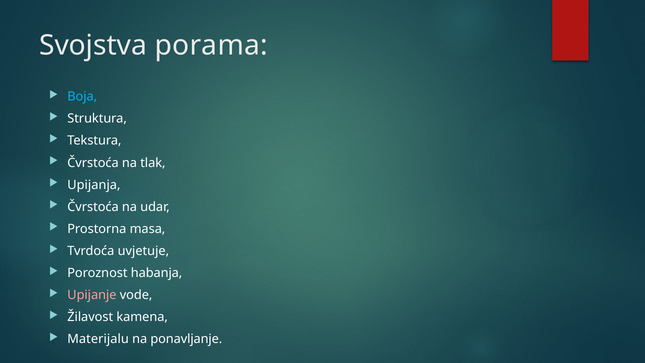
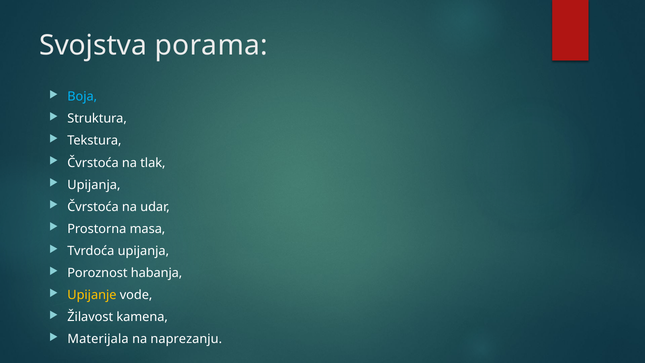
Tvrdoća uvjetuje: uvjetuje -> upijanja (143, 251)
Upijanje colour: pink -> yellow (92, 295)
Materijalu: Materijalu -> Materijala (98, 339)
ponavljanje: ponavljanje -> naprezanju (186, 339)
